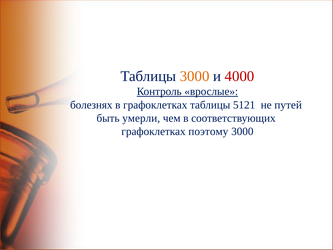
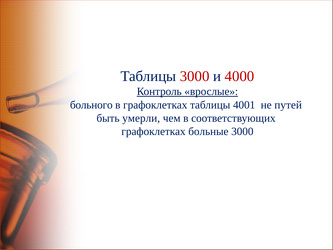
3000 colour: orange -> red (195, 76)
болезнях: болезнях -> больного (91, 105)
5121: 5121 -> 4001 (244, 105)
поэтому: поэтому -> больные (208, 131)
